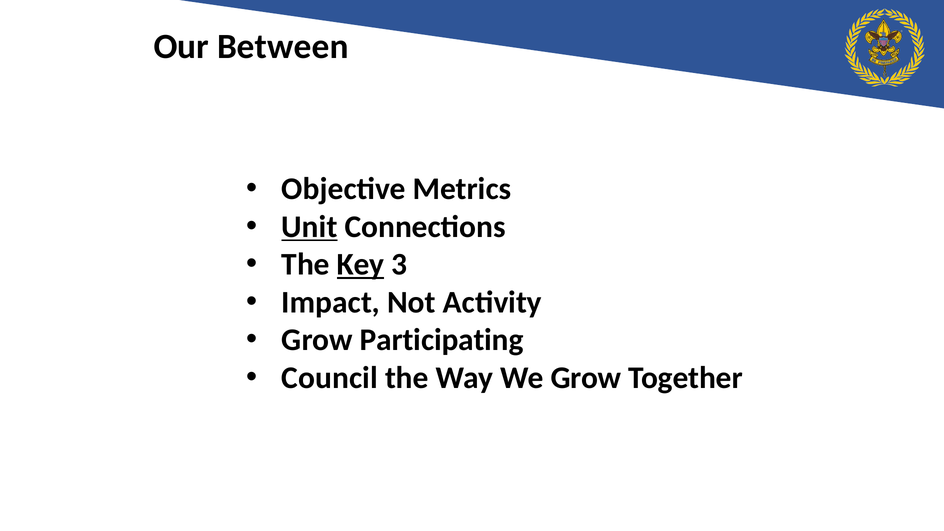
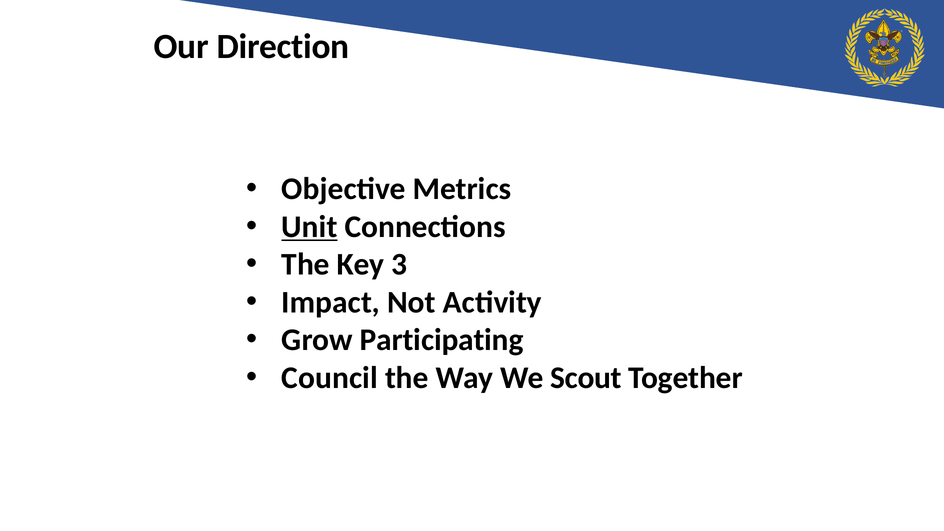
Between: Between -> Direction (283, 47)
Key underline: present -> none (361, 265)
We Grow: Grow -> Scout (586, 378)
